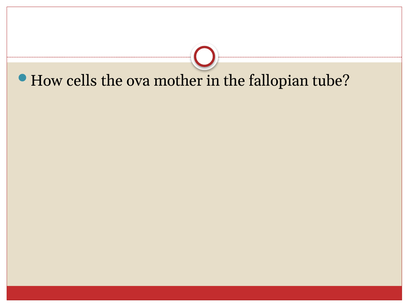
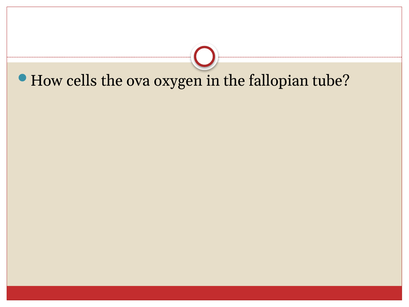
mother: mother -> oxygen (178, 81)
